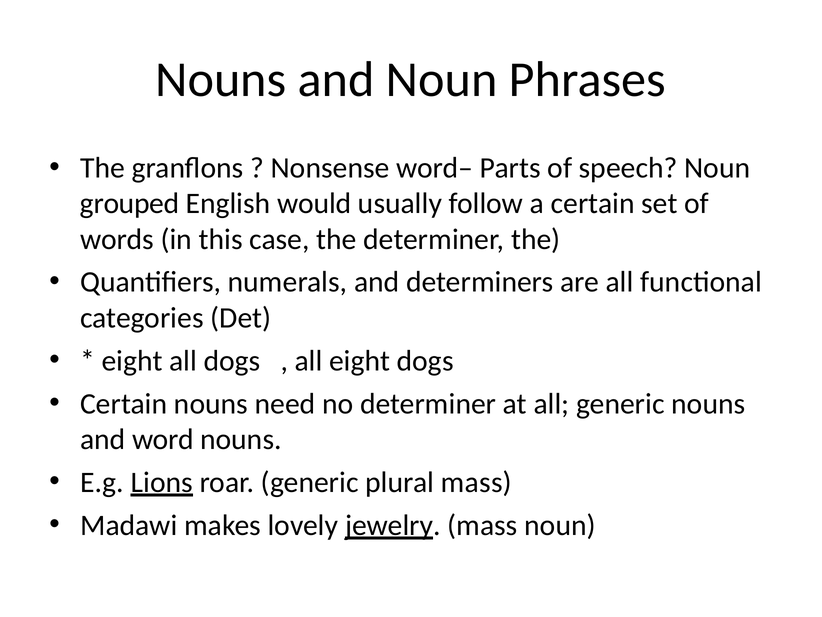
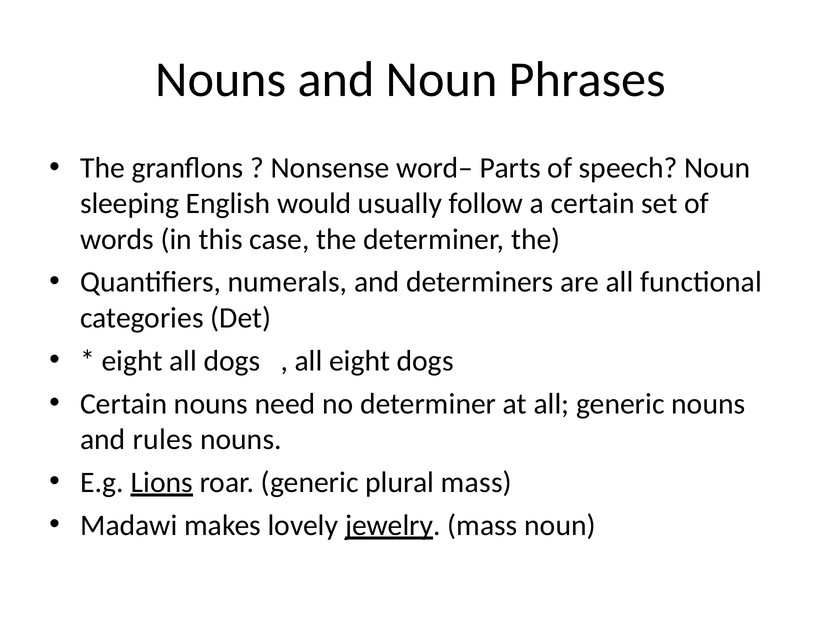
grouped: grouped -> sleeping (130, 203)
word: word -> rules (163, 439)
